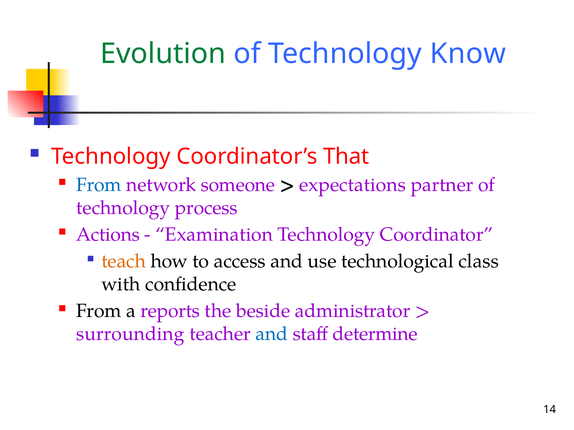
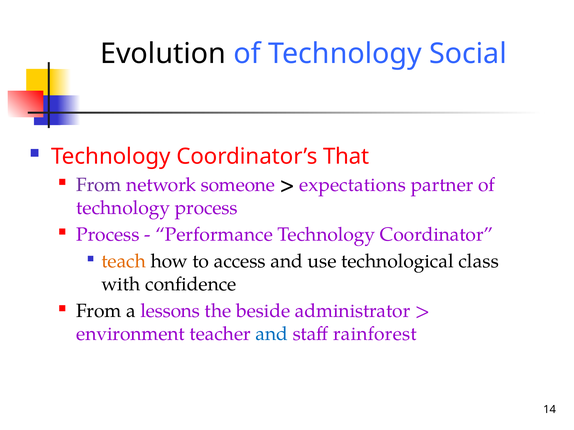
Evolution colour: green -> black (163, 54)
Know: Know -> Social (468, 54)
From colour: blue -> purple (99, 185)
Actions: Actions -> Process (108, 235)
Examination: Examination -> Performance (214, 235)
reports: reports -> lessons (170, 311)
surrounding: surrounding -> environment (131, 334)
determine: determine -> rainforest (375, 334)
